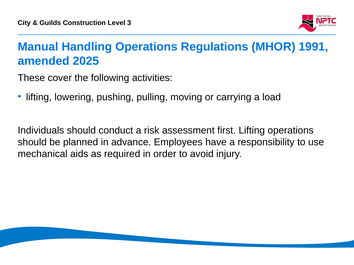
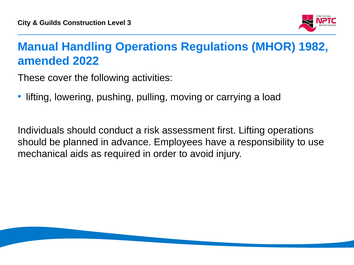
1991: 1991 -> 1982 (313, 47)
2025: 2025 -> 2022 (86, 61)
